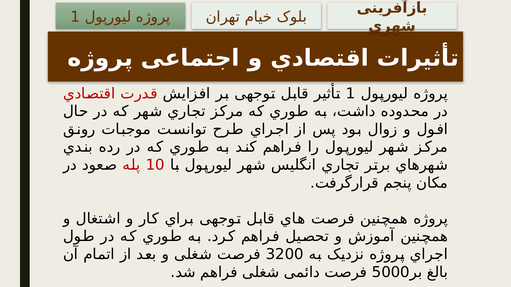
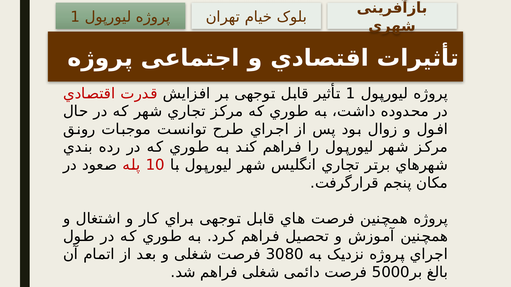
3200: 3200 -> 3080 (285, 255)
